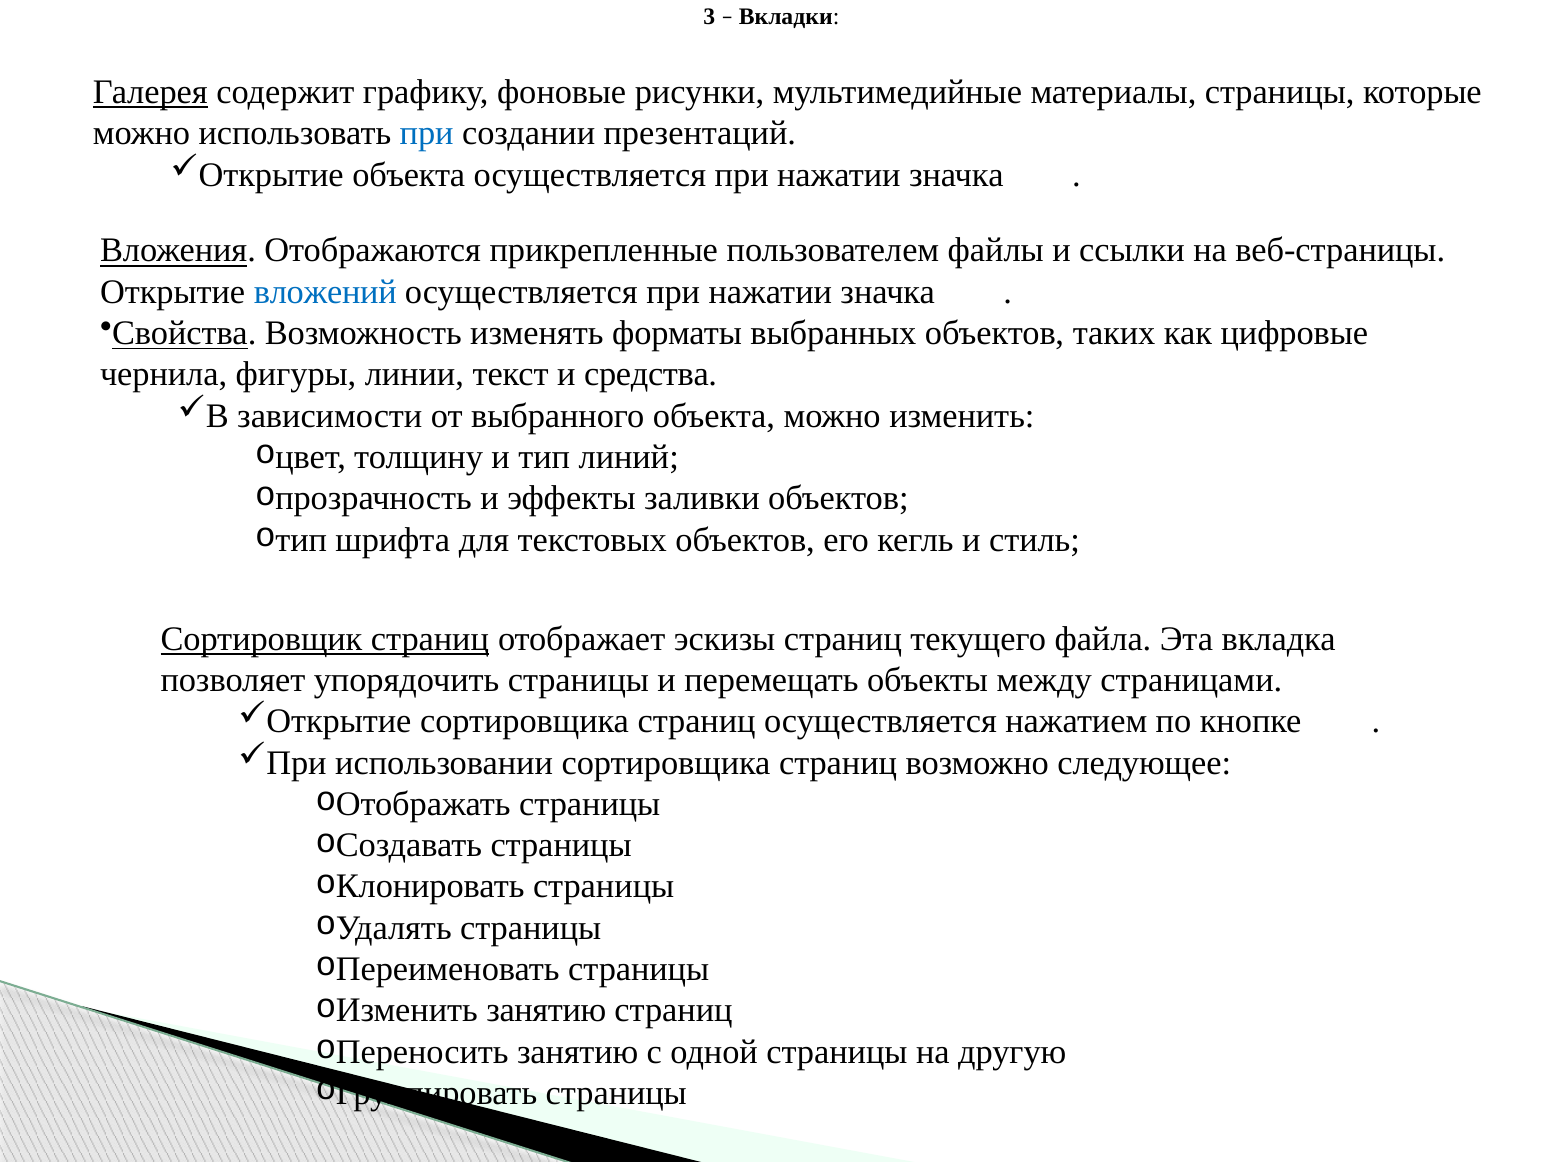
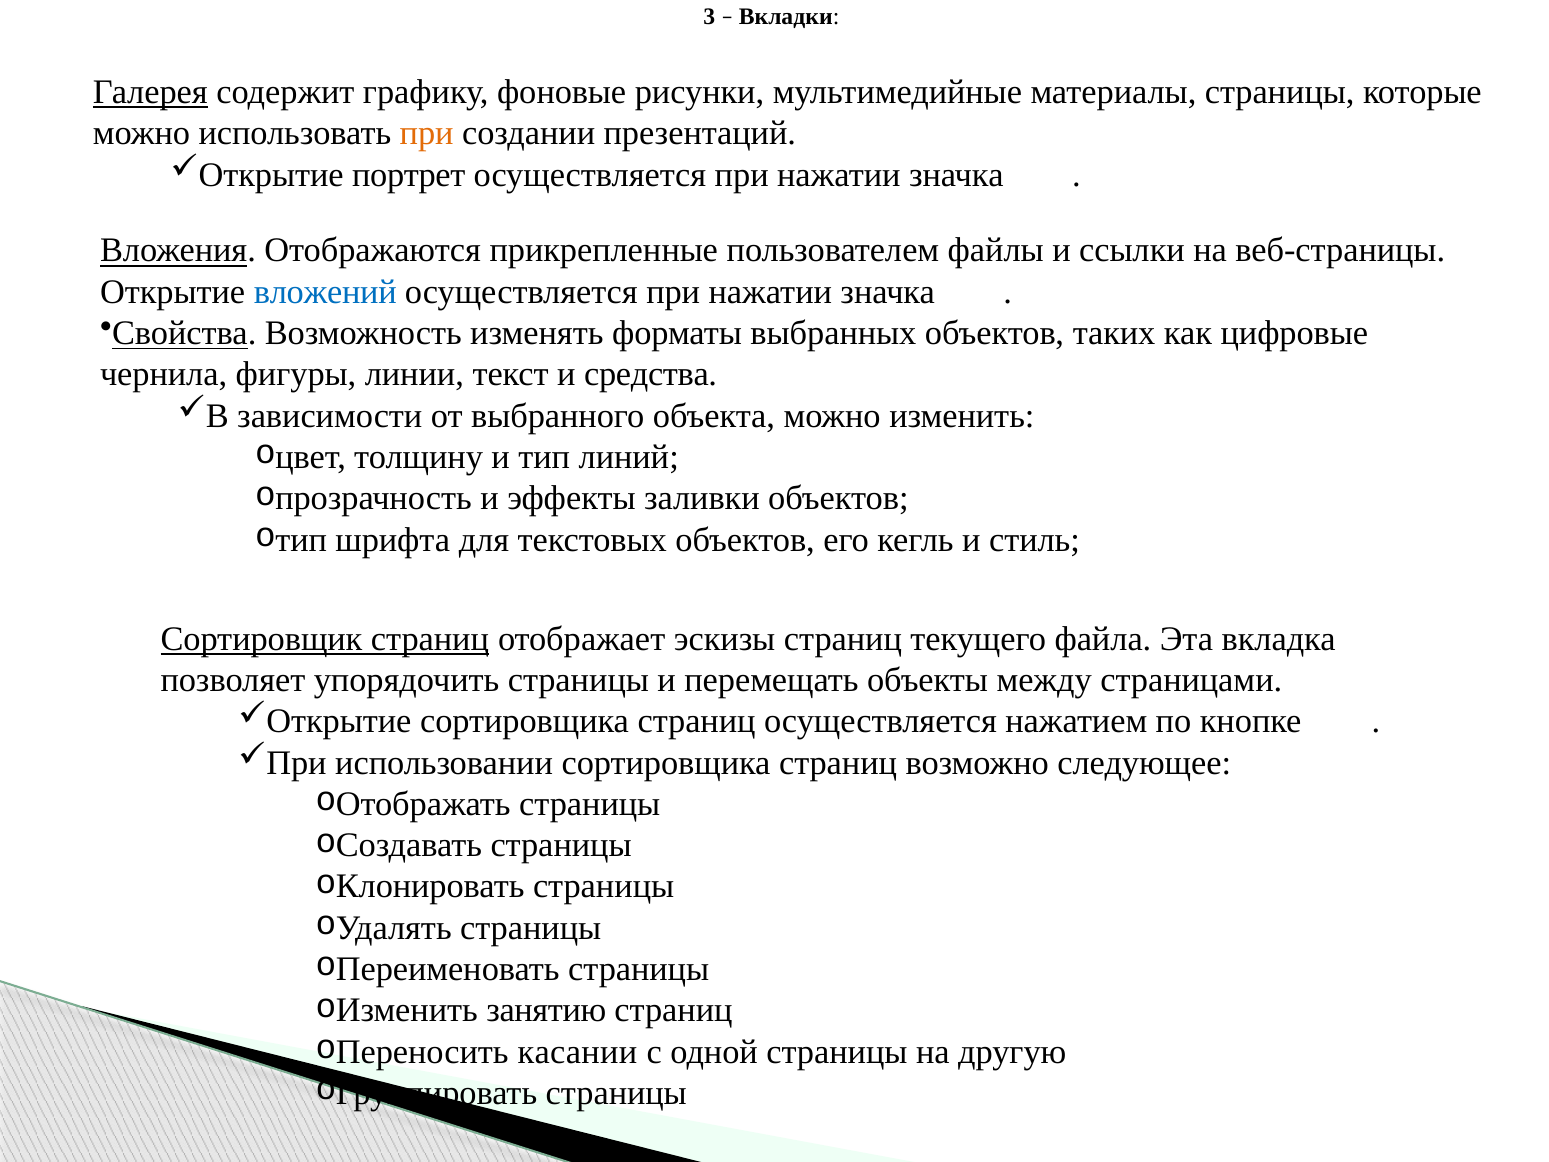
при colour: blue -> orange (427, 133)
объекта: объекта -> портрет (409, 175)
занятию: занятию -> касании (577, 1052)
